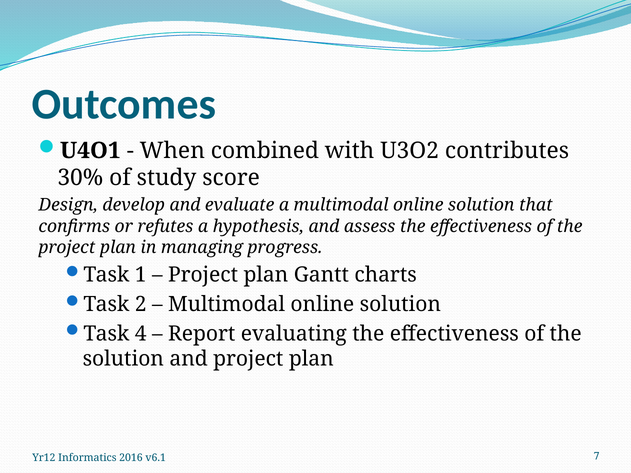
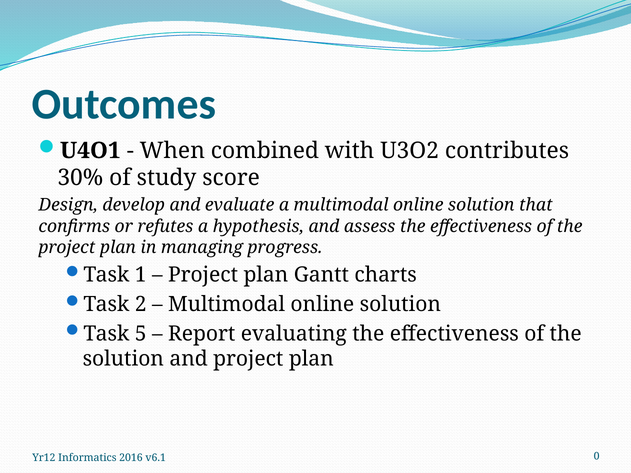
4: 4 -> 5 (141, 334)
7: 7 -> 0 (597, 457)
